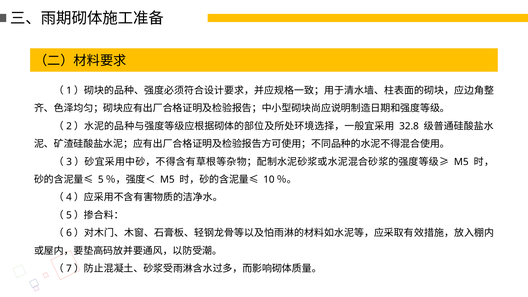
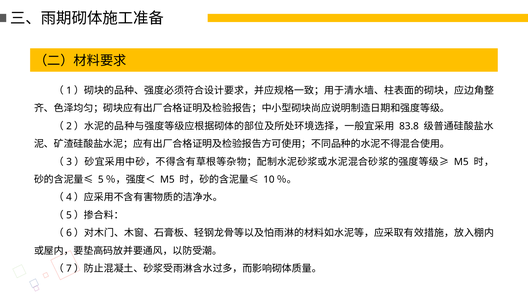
32.8: 32.8 -> 83.8 (409, 126)
